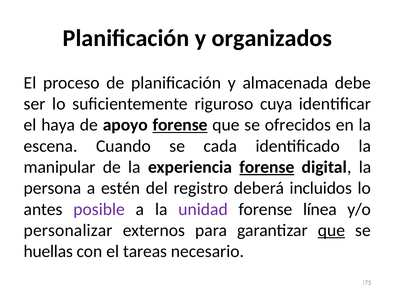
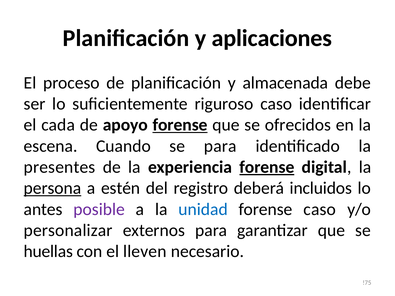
organizados: organizados -> aplicaciones (272, 38)
riguroso cuya: cuya -> caso (276, 104)
haya: haya -> cada (58, 125)
se cada: cada -> para (220, 146)
manipular: manipular -> presentes (60, 167)
persona underline: none -> present (52, 188)
unidad colour: purple -> blue (203, 209)
forense línea: línea -> caso (320, 209)
que underline: present -> none (331, 230)
tareas: tareas -> lleven (145, 252)
